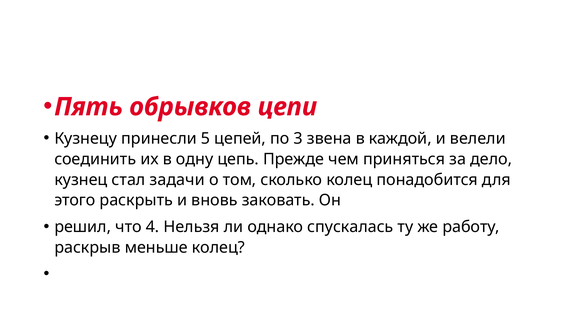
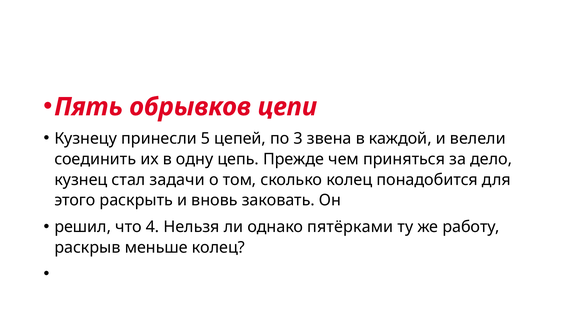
спускалась: спускалась -> пятёрками (350, 227)
